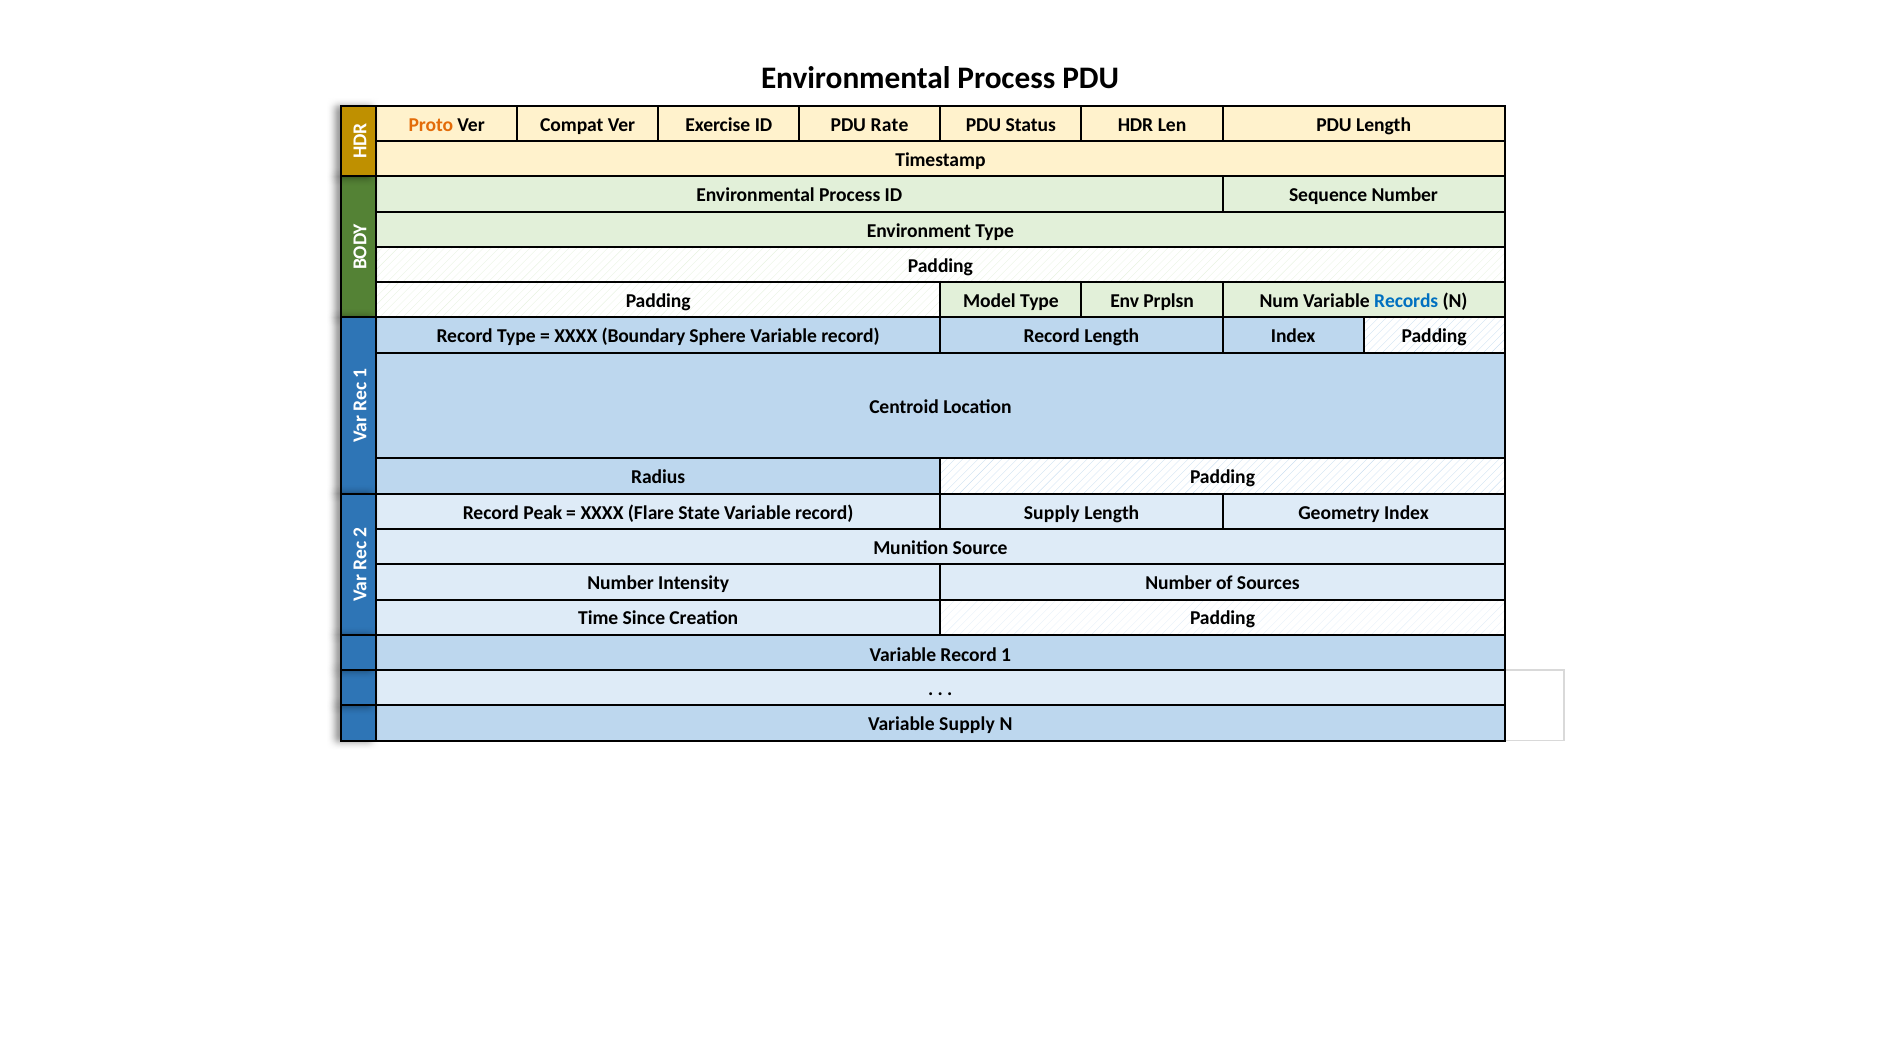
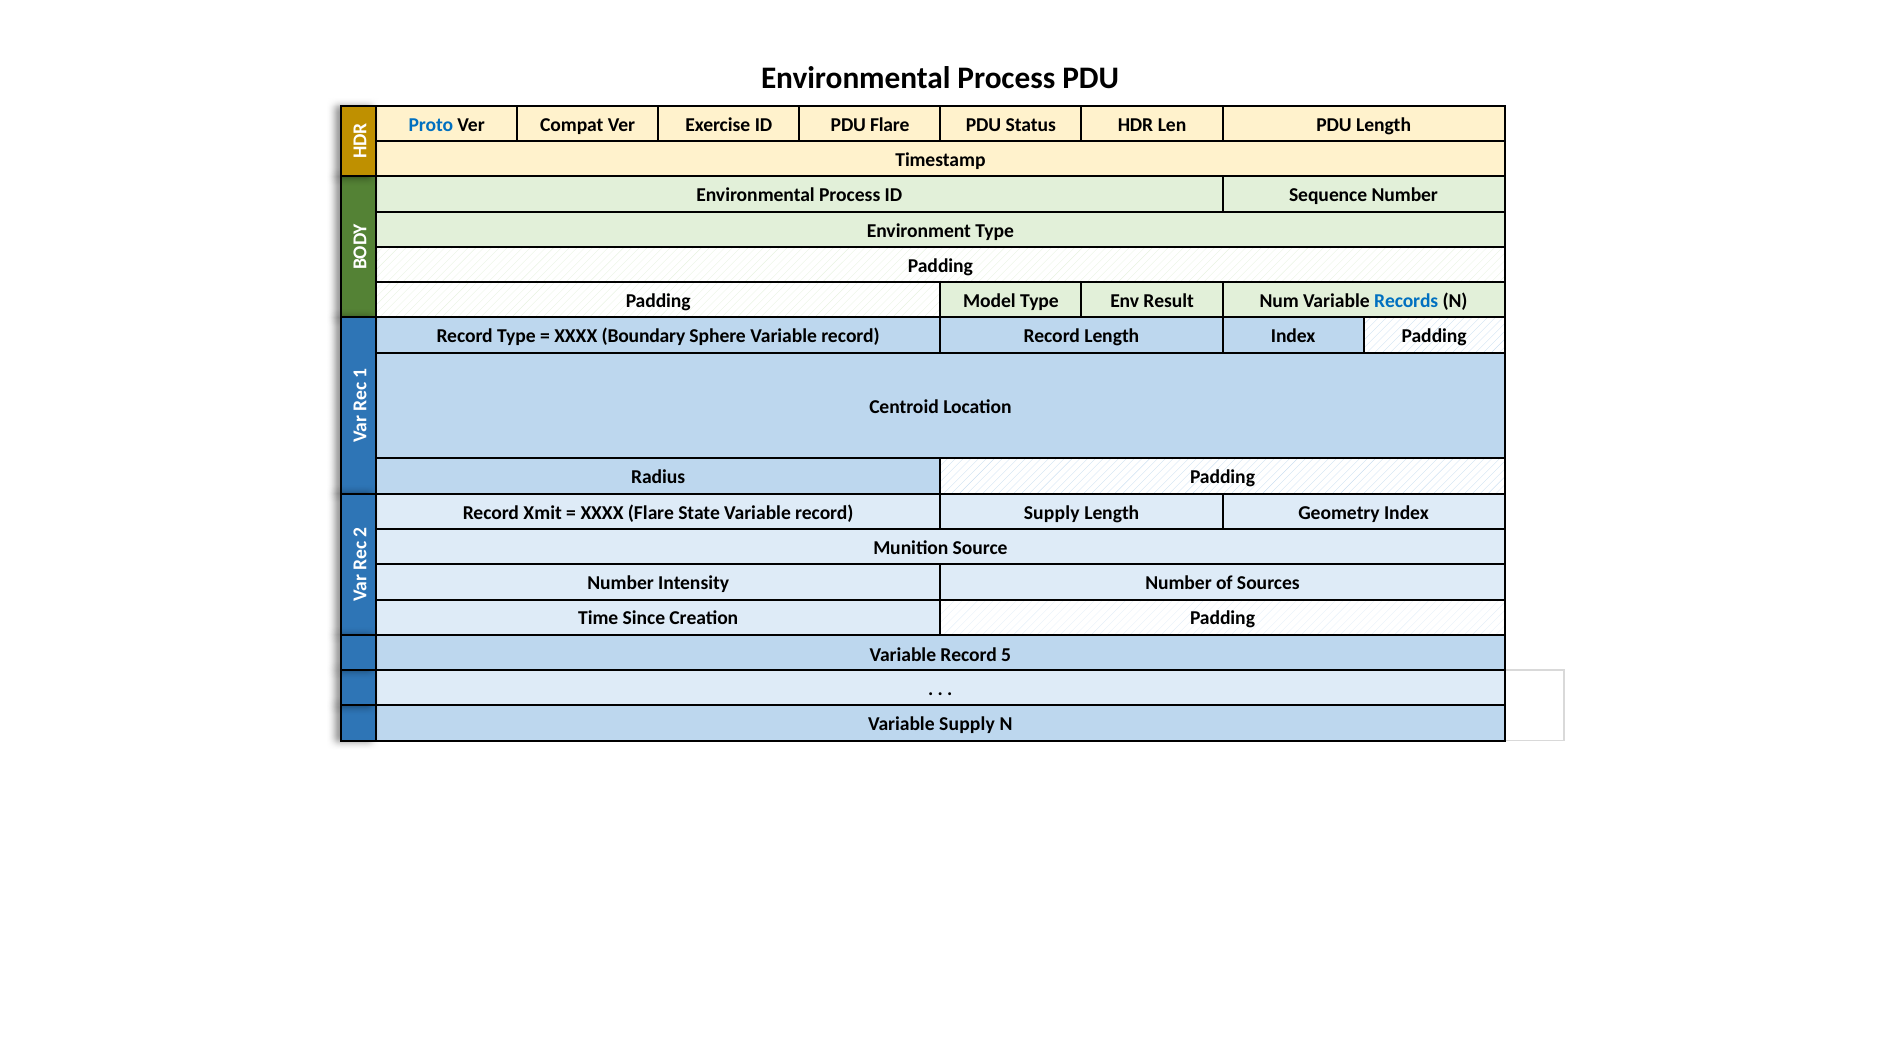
Proto colour: orange -> blue (431, 125)
PDU Rate: Rate -> Flare (890, 125)
Prplsn: Prplsn -> Result (1169, 301)
Peak: Peak -> Xmit (543, 513)
Record 1: 1 -> 5 (1006, 655)
